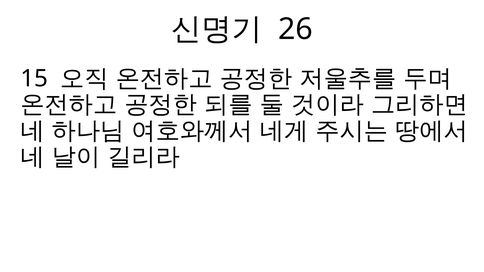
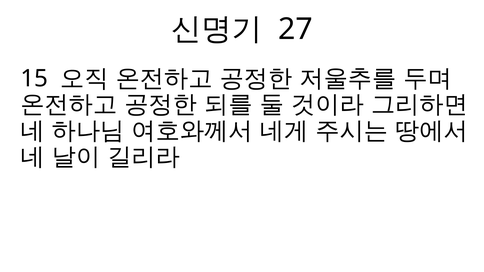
26: 26 -> 27 (296, 29)
